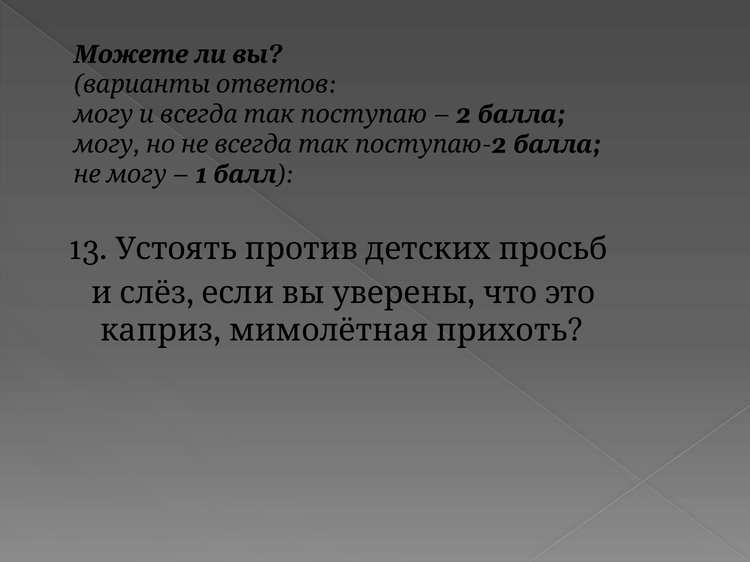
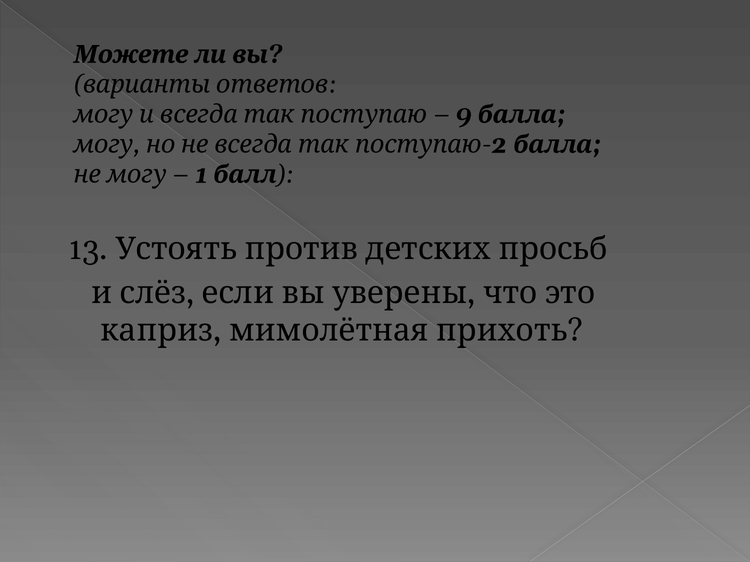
2: 2 -> 9 (464, 115)
